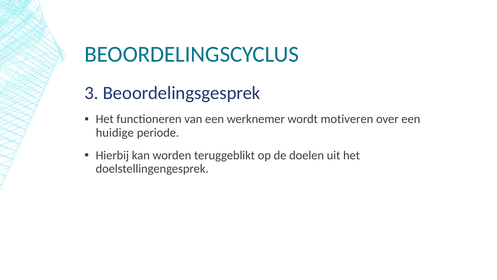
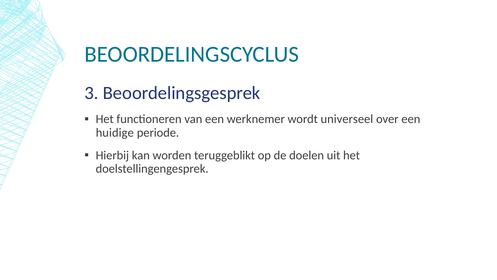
motiveren: motiveren -> universeel (347, 119)
